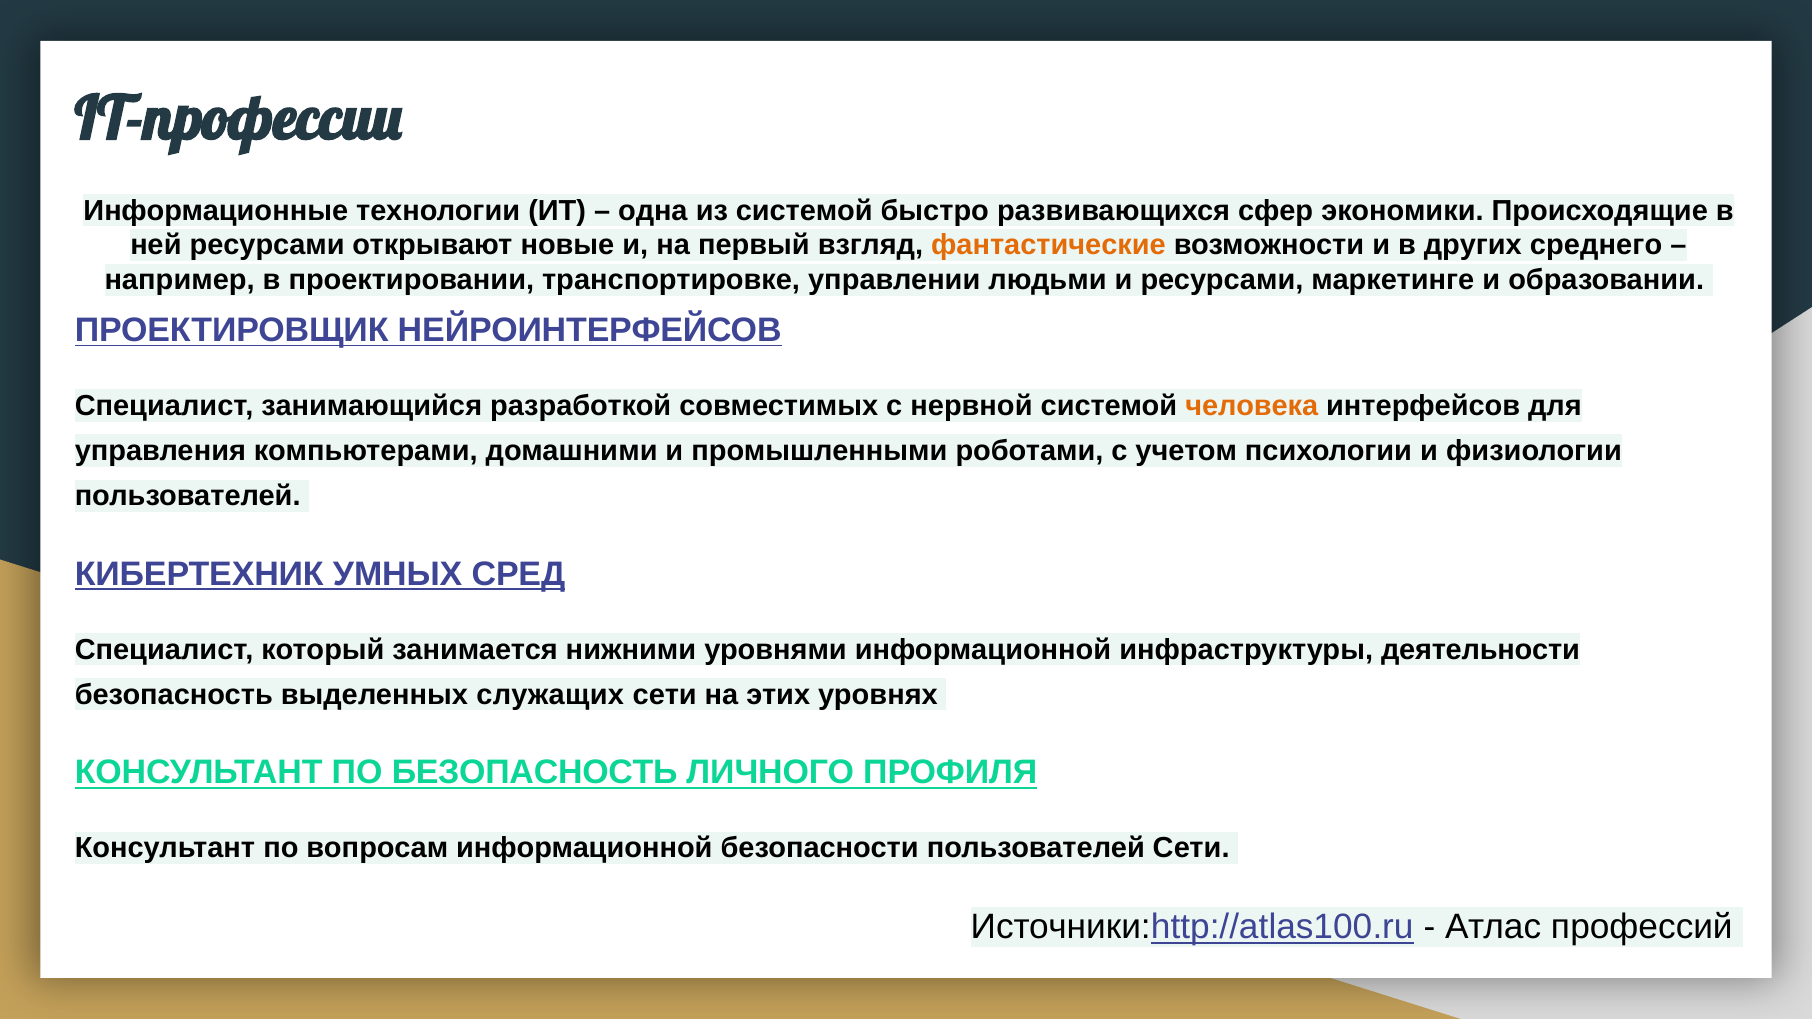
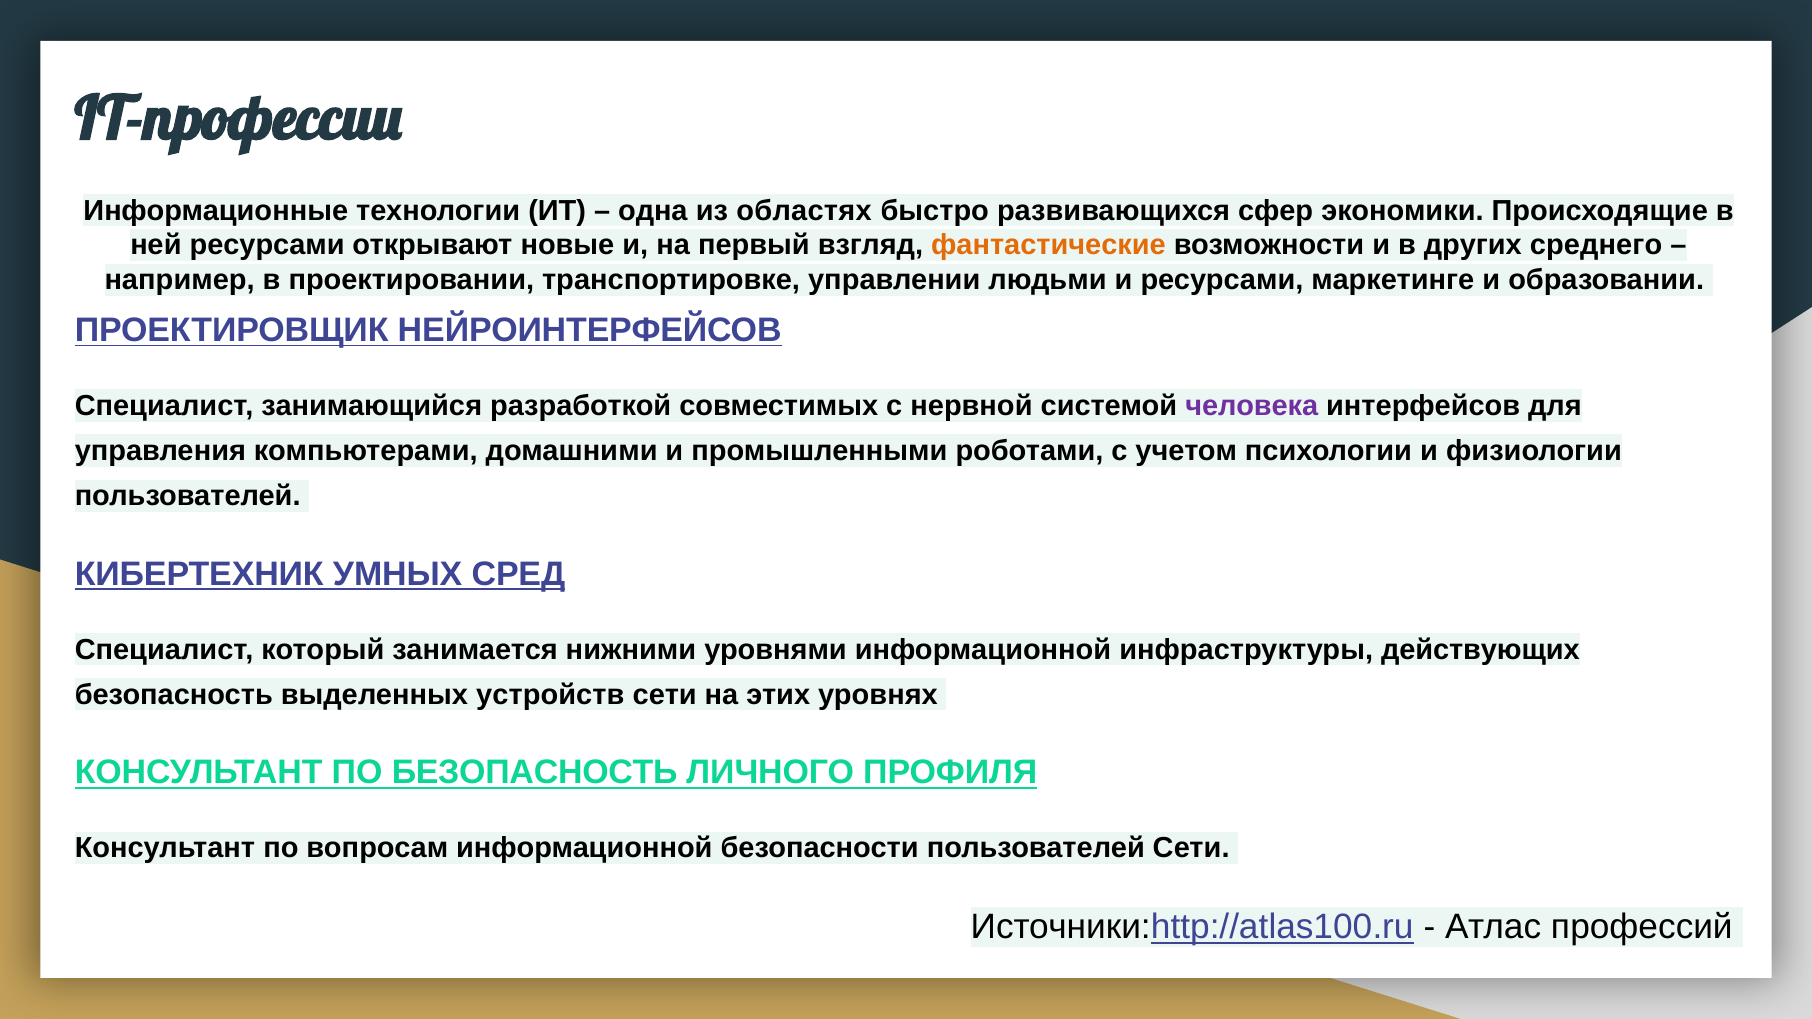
из системой: системой -> областях (804, 211)
человека colour: orange -> purple (1252, 406)
деятельности: деятельности -> действующих (1480, 650)
служащих: служащих -> устройств (550, 695)
